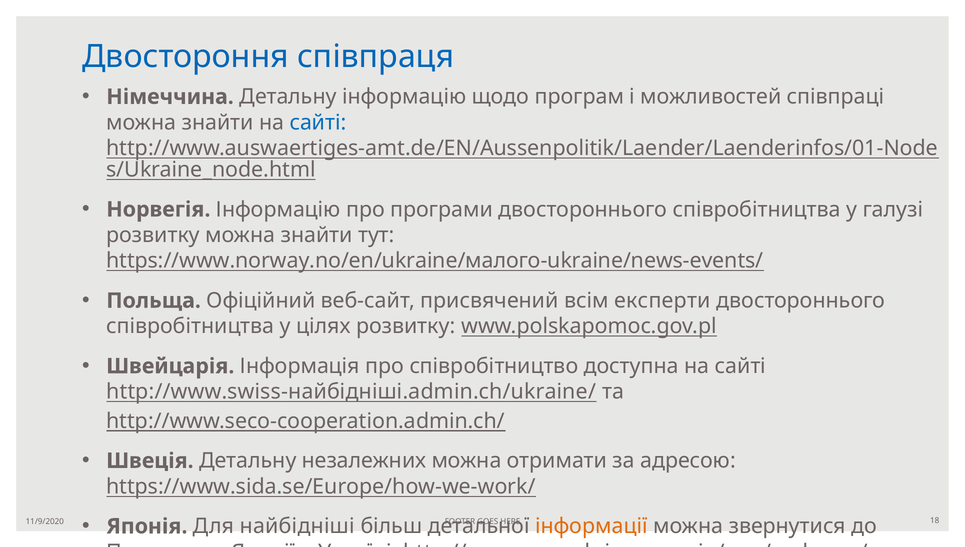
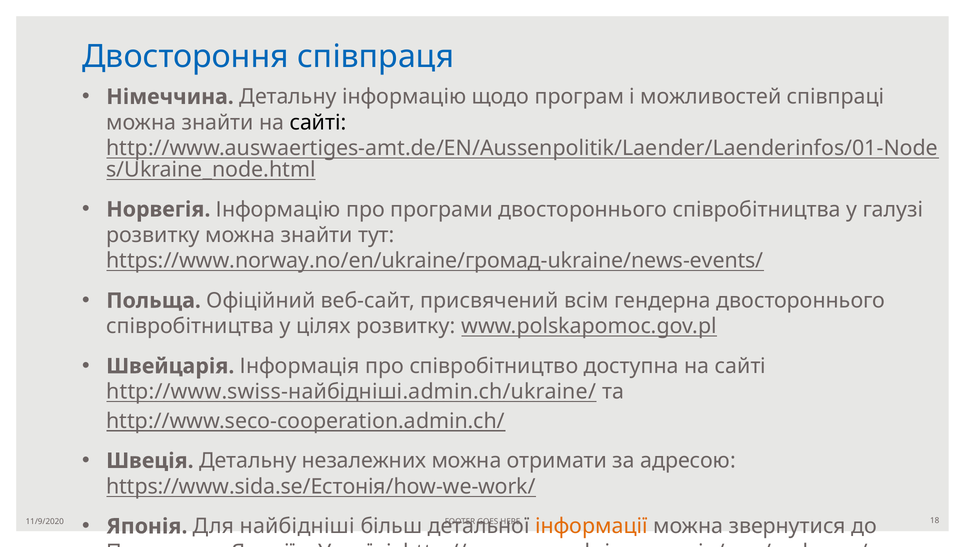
сайті colour: blue -> black (318, 123)
https://www.norway.no/en/ukraine/малого-ukraine/news-events/: https://www.norway.no/en/ukraine/малого-ukraine/news-events/ -> https://www.norway.no/en/ukraine/громад-ukraine/news-events/ (435, 261)
експерти: експерти -> гендерна (662, 301)
https://www.sida.se/Europe/how-we-work/: https://www.sida.se/Europe/how-we-work/ -> https://www.sida.se/Естонія/how-we-work/ (321, 487)
